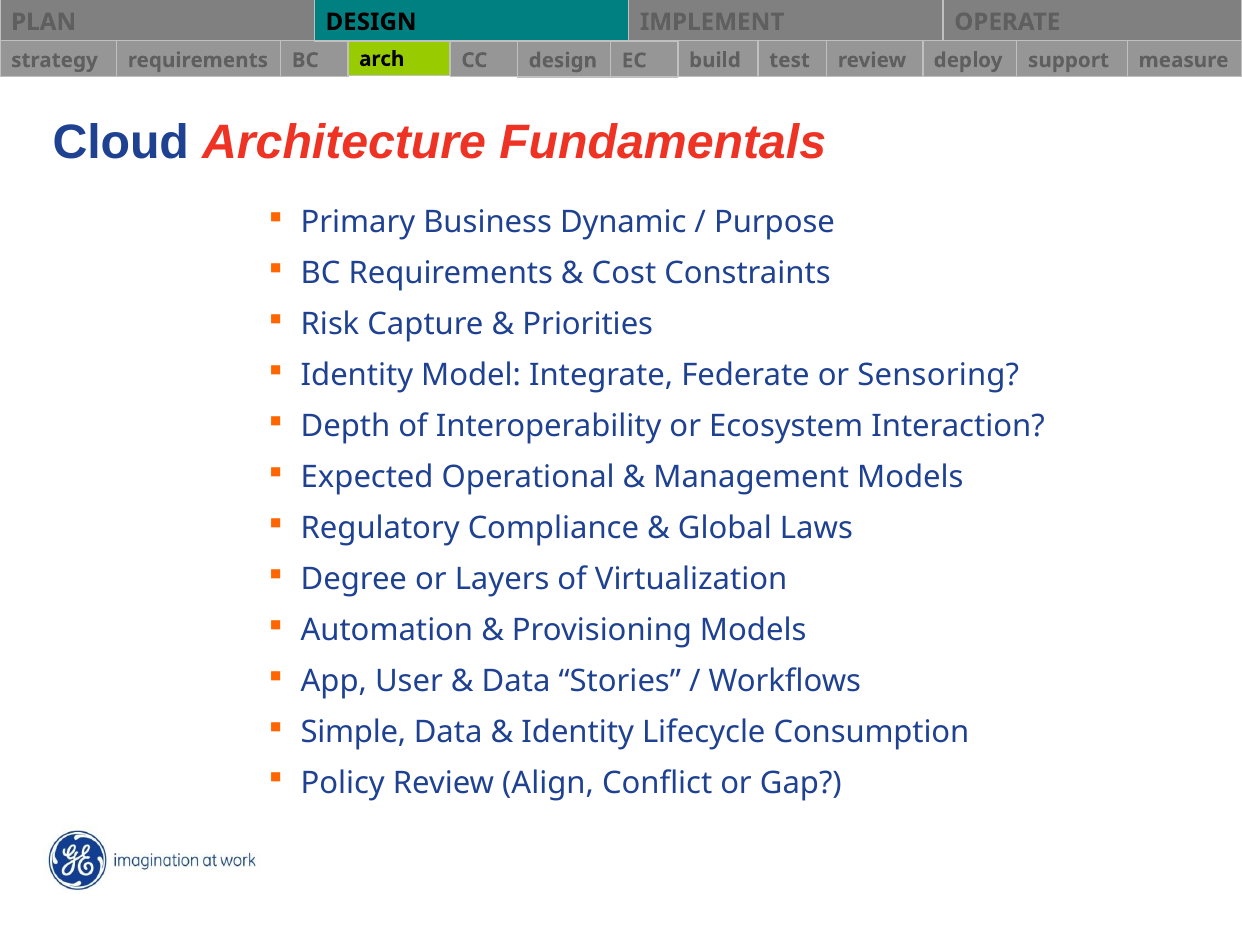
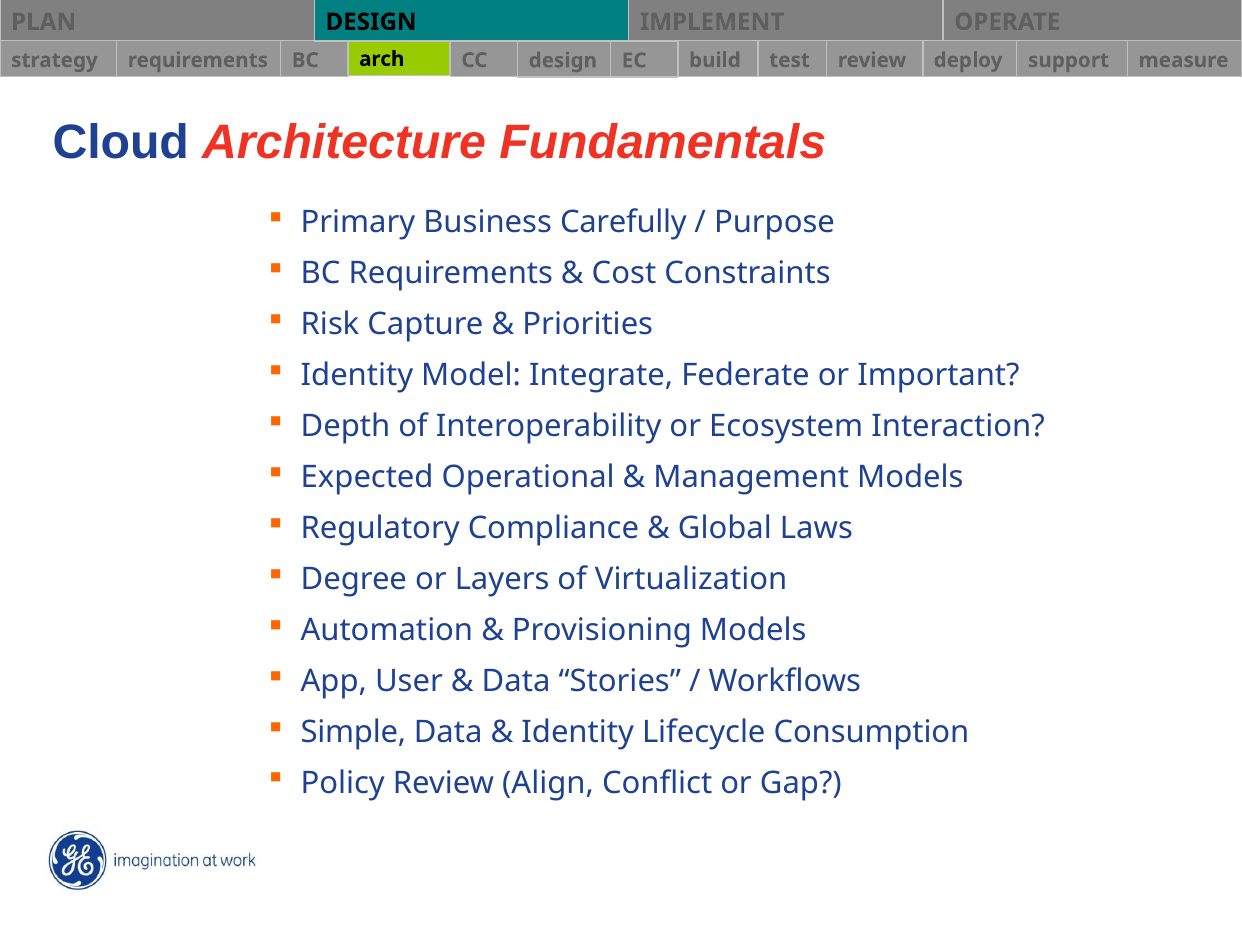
Dynamic: Dynamic -> Carefully (623, 223)
Sensoring: Sensoring -> Important (938, 376)
